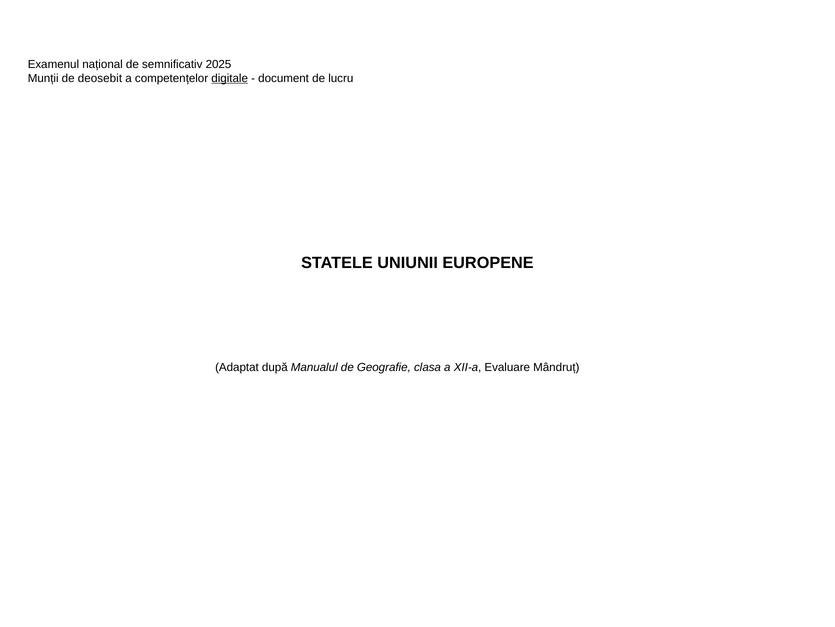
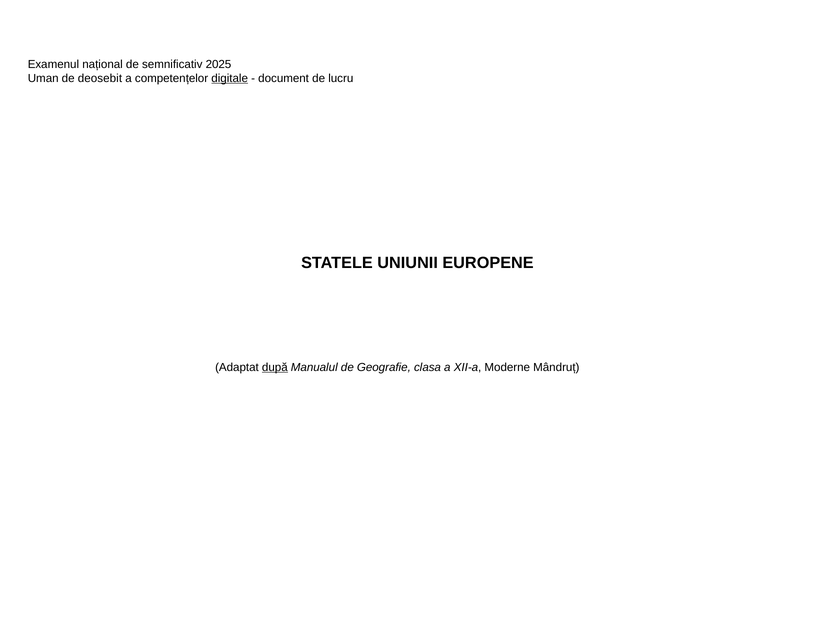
Munții: Munții -> Uman (43, 78)
după underline: none -> present (275, 367)
Evaluare: Evaluare -> Moderne (507, 367)
